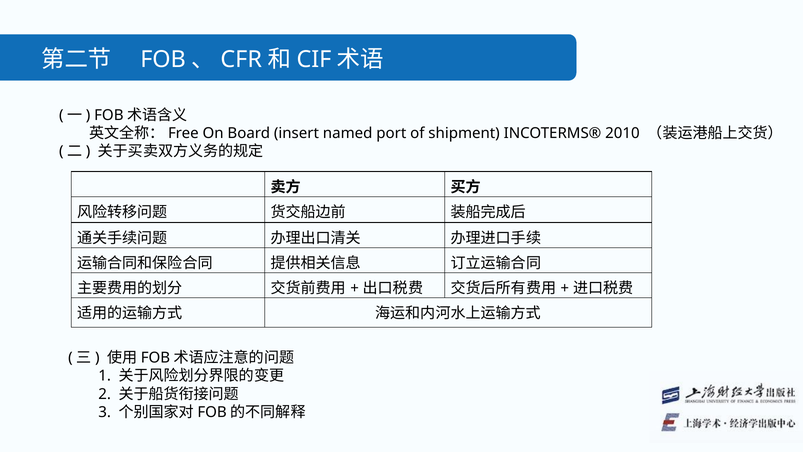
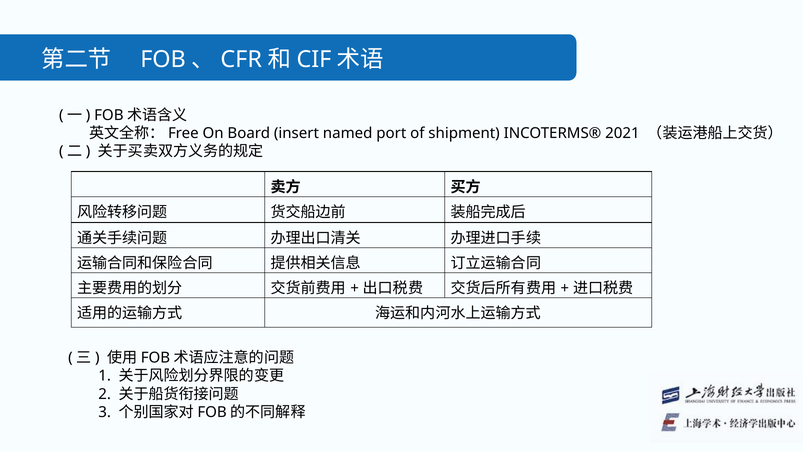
2010: 2010 -> 2021 (622, 133)
